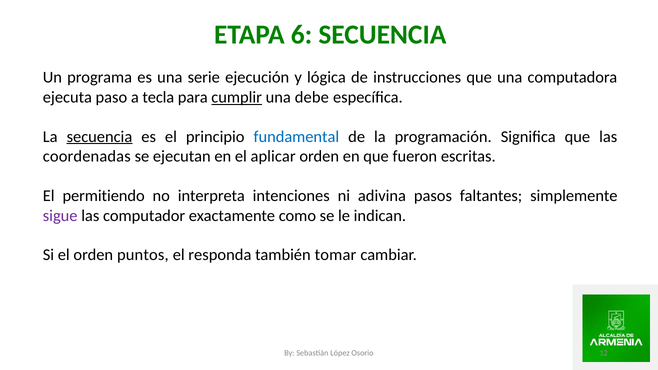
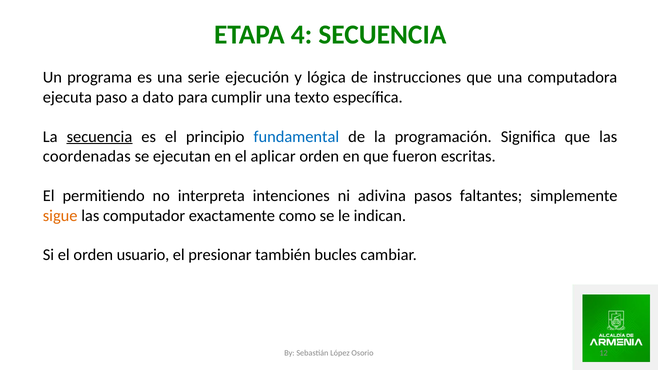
6: 6 -> 4 (302, 35)
tecla: tecla -> dato (158, 97)
cumplir underline: present -> none (237, 97)
debe: debe -> texto (312, 97)
sigue colour: purple -> orange (60, 216)
puntos: puntos -> usuario (143, 255)
responda: responda -> presionar (220, 255)
tomar: tomar -> bucles (336, 255)
